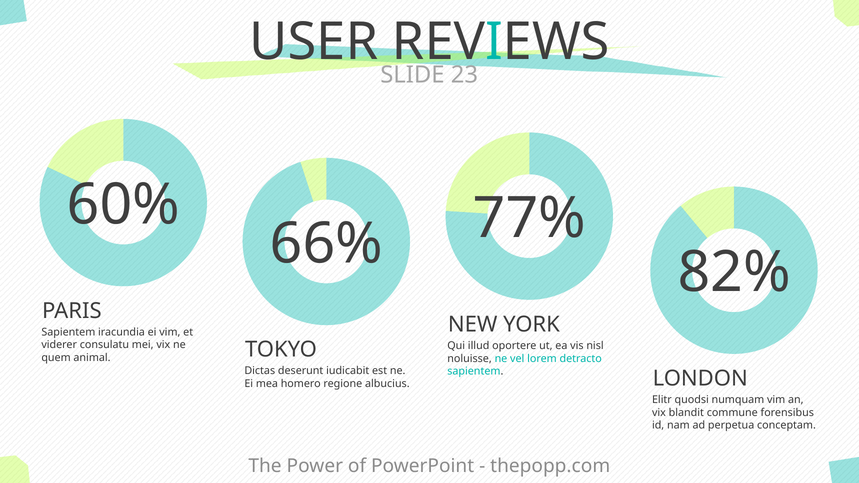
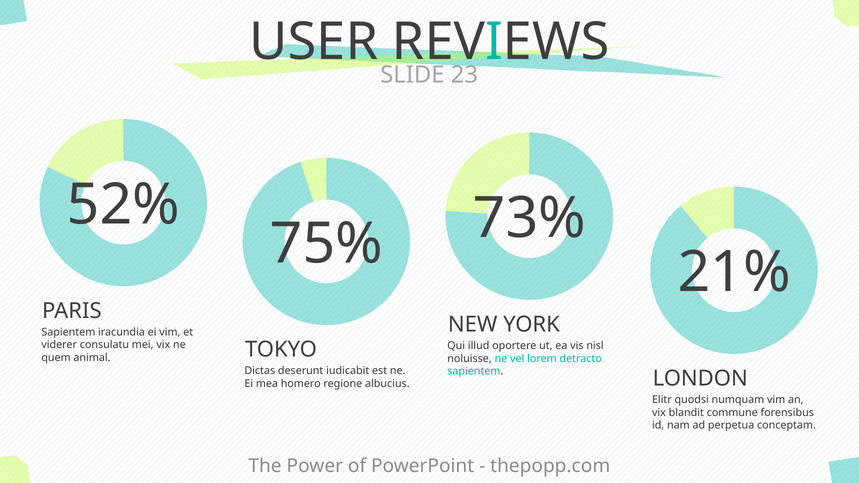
60%: 60% -> 52% (123, 205)
77%: 77% -> 73% (529, 219)
66%: 66% -> 75% (326, 244)
82%: 82% -> 21% (734, 273)
